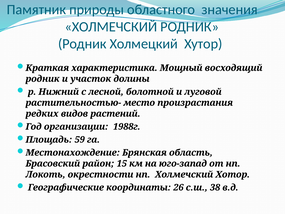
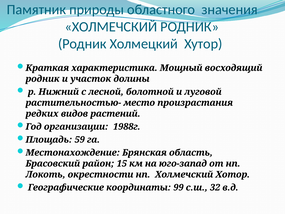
26: 26 -> 99 (178, 187)
38: 38 -> 32 (215, 187)
